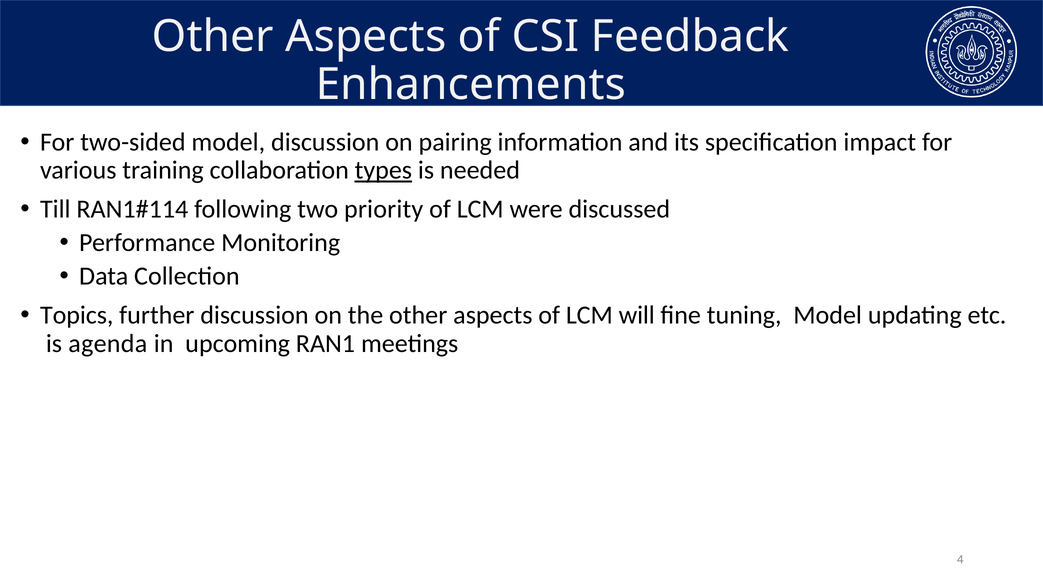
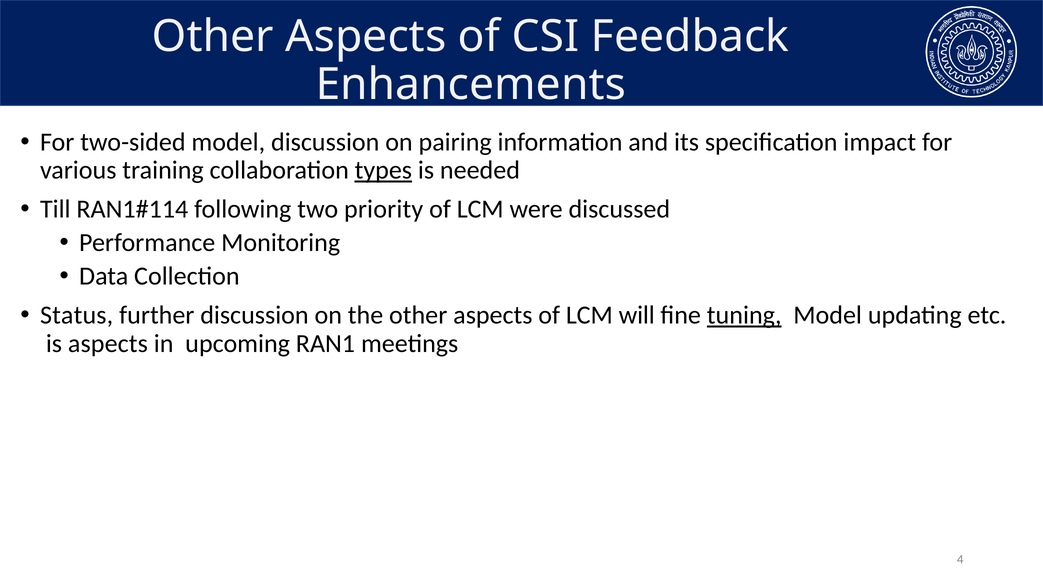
Topics: Topics -> Status (77, 316)
tuning underline: none -> present (744, 316)
is agenda: agenda -> aspects (108, 344)
